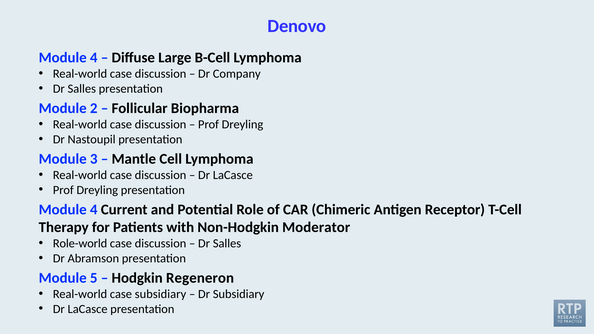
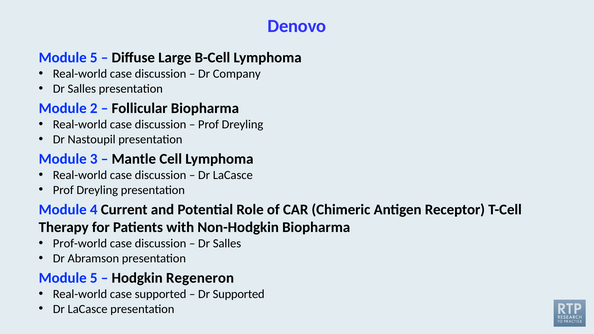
4: 4 -> 5 (94, 58)
Non-Hodgkin Moderator: Moderator -> Biopharma (316, 227)
Role-world: Role-world -> Prof-world (80, 244)
case subsidiary: subsidiary -> supported (161, 294)
Dr Subsidiary: Subsidiary -> Supported (239, 294)
